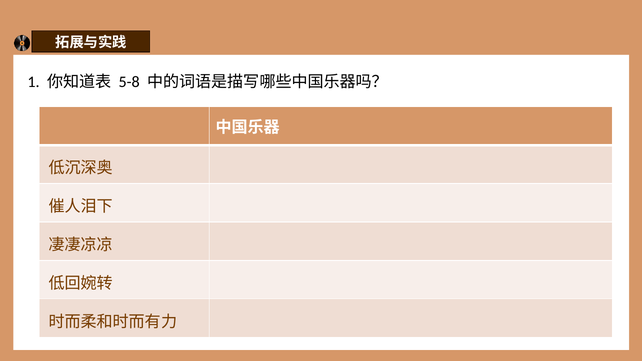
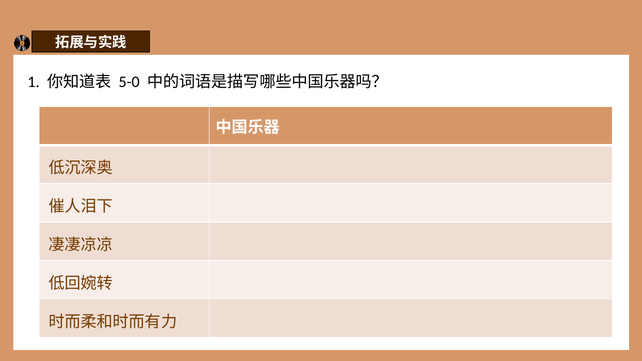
5-8: 5-8 -> 5-0 (129, 82)
